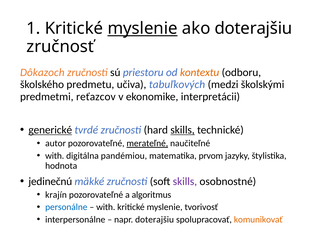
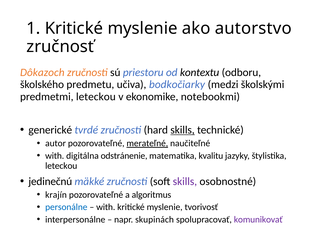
myslenie underline: present -> none (143, 28)
ako doterajšiu: doterajšiu -> autorstvo (253, 28)
kontextu colour: orange -> black (200, 73)
tabuľkových: tabuľkových -> bodkočiarky (177, 85)
predmetmi reťazcov: reťazcov -> leteckou (96, 97)
interpretácii: interpretácii -> notebookmi (210, 97)
generické underline: present -> none (50, 130)
pandémiou: pandémiou -> odstránenie (124, 156)
prvom: prvom -> kvalitu (211, 156)
hodnota: hodnota -> leteckou (61, 166)
napr doterajšiu: doterajšiu -> skupinách (155, 220)
komunikovať colour: orange -> purple (258, 220)
